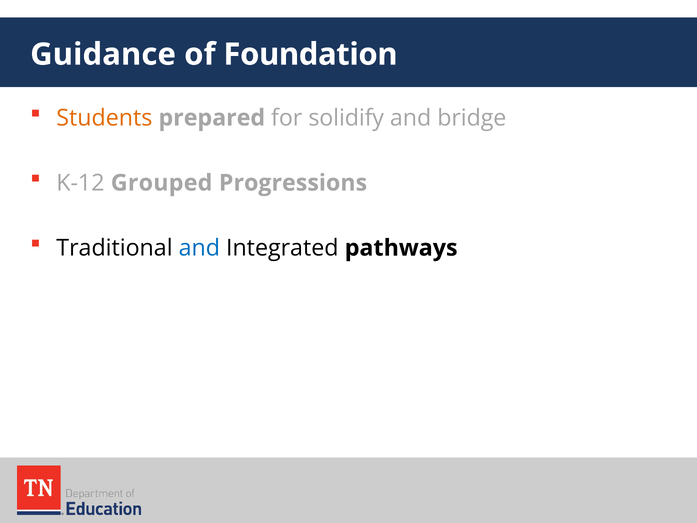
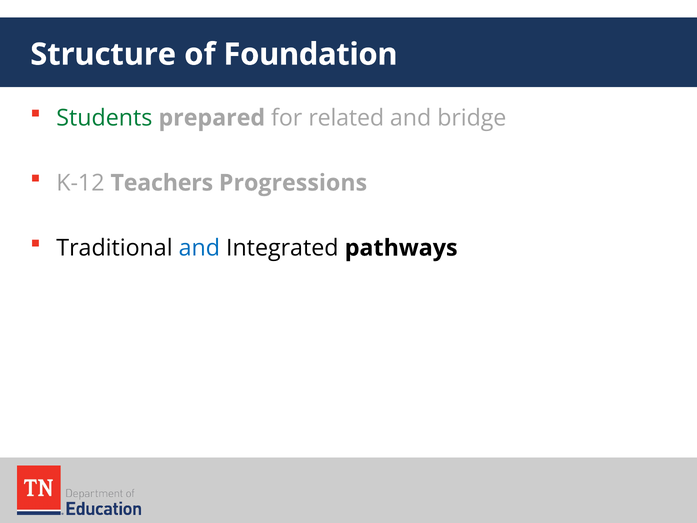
Guidance: Guidance -> Structure (103, 54)
Students colour: orange -> green (104, 118)
solidify: solidify -> related (346, 118)
Grouped: Grouped -> Teachers (162, 183)
